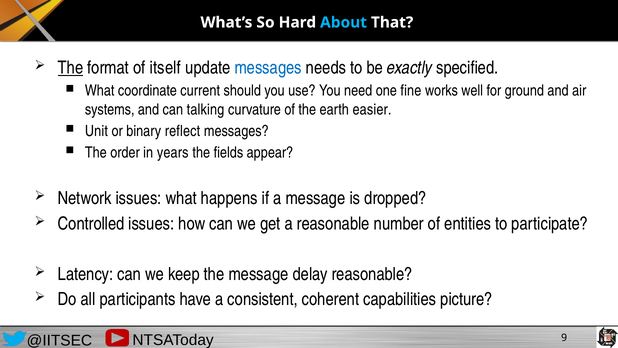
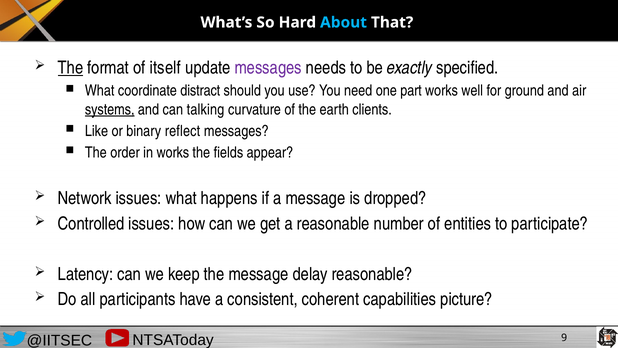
messages colour: blue -> purple (268, 68)
current: current -> distract (200, 91)
fine: fine -> part (411, 91)
systems underline: none -> present (110, 109)
easier: easier -> clients (372, 109)
Unit: Unit -> Like (96, 131)
in years: years -> works (173, 153)
